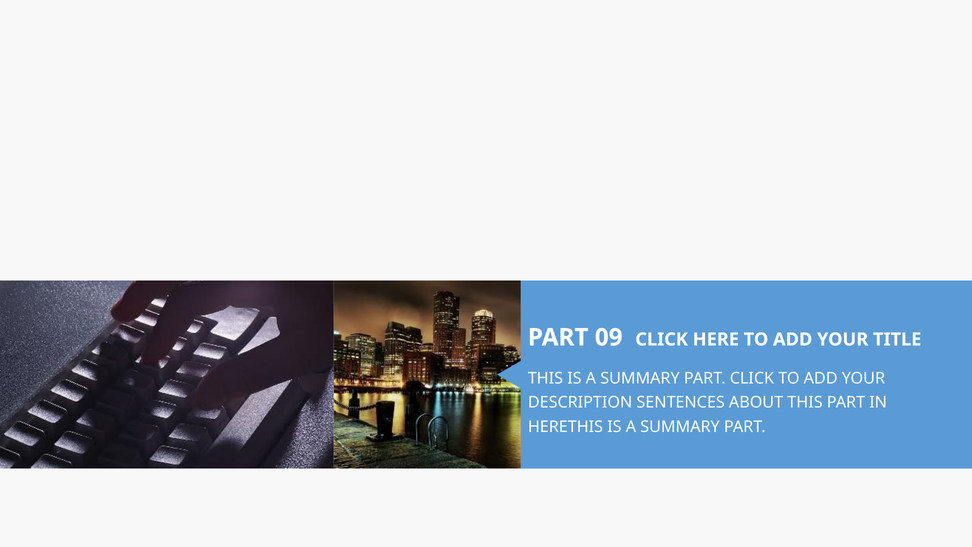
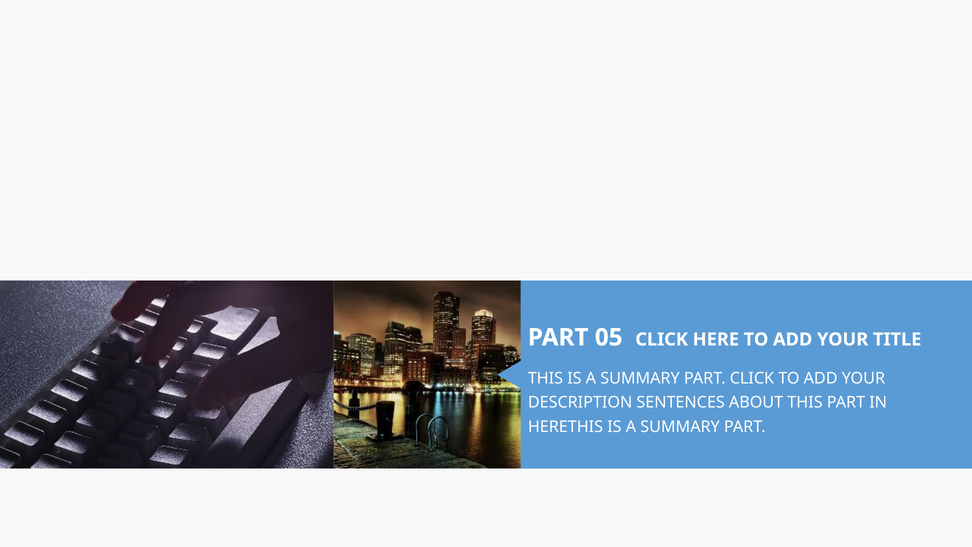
09: 09 -> 05 (609, 337)
